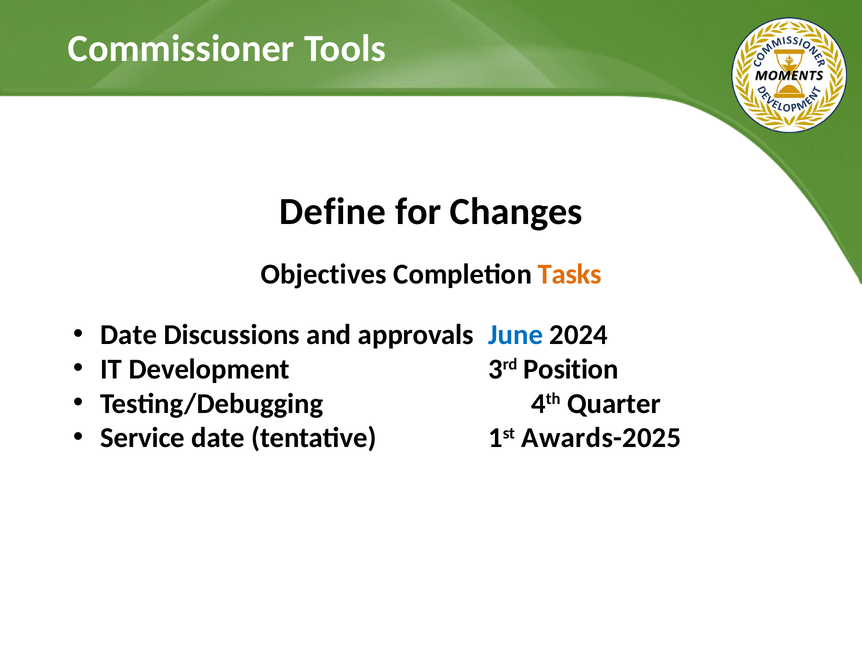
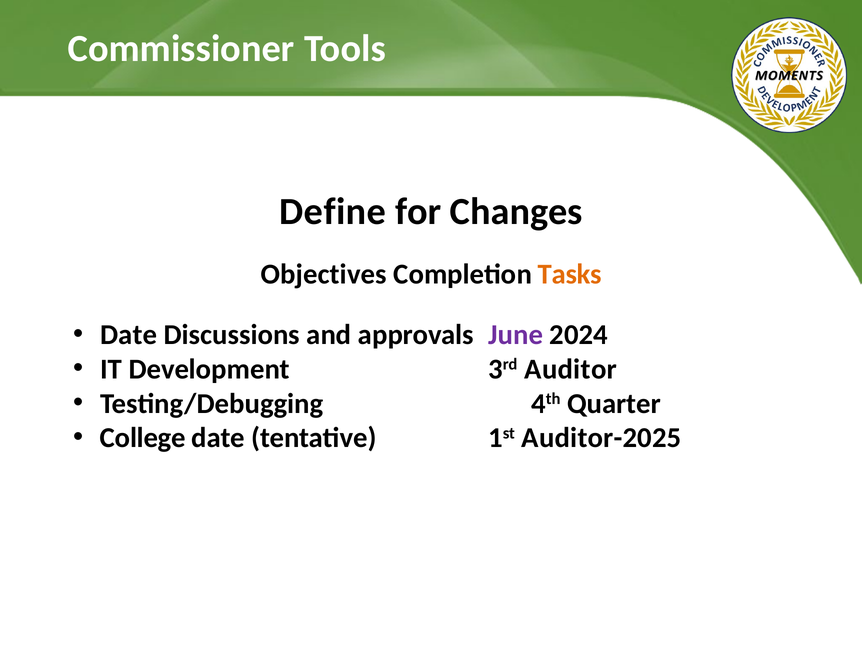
June colour: blue -> purple (516, 335)
Position: Position -> Auditor (571, 369)
Service: Service -> College (143, 438)
Awards-2025: Awards-2025 -> Auditor-2025 (601, 438)
